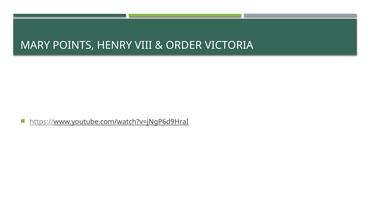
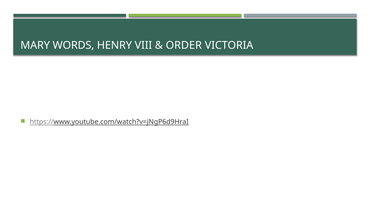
POINTS: POINTS -> WORDS (73, 45)
